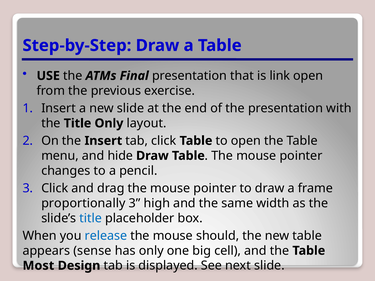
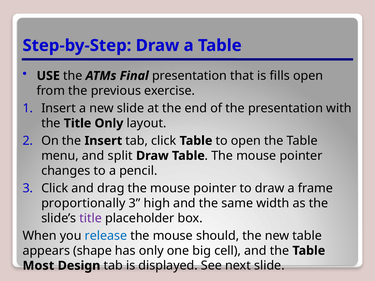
link: link -> fills (280, 76)
hide: hide -> split (120, 156)
title colour: blue -> purple (91, 218)
sense: sense -> shape (93, 251)
